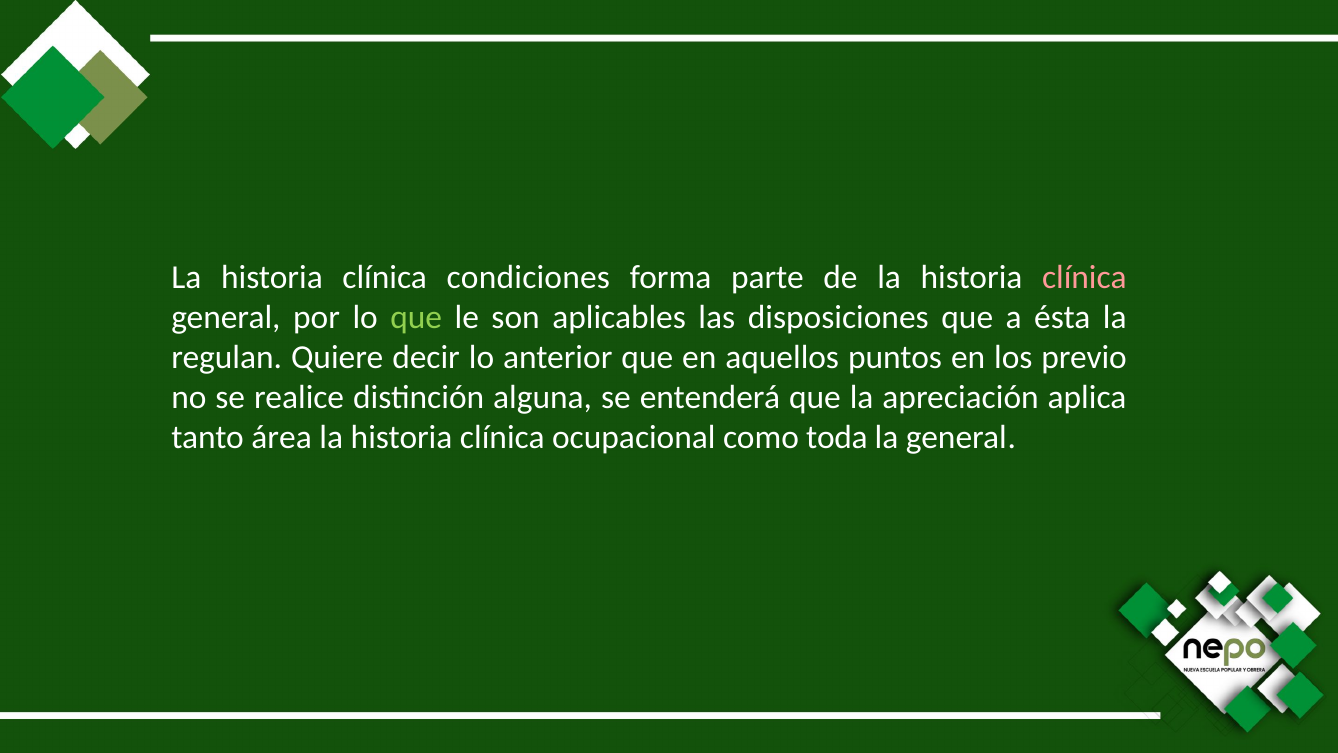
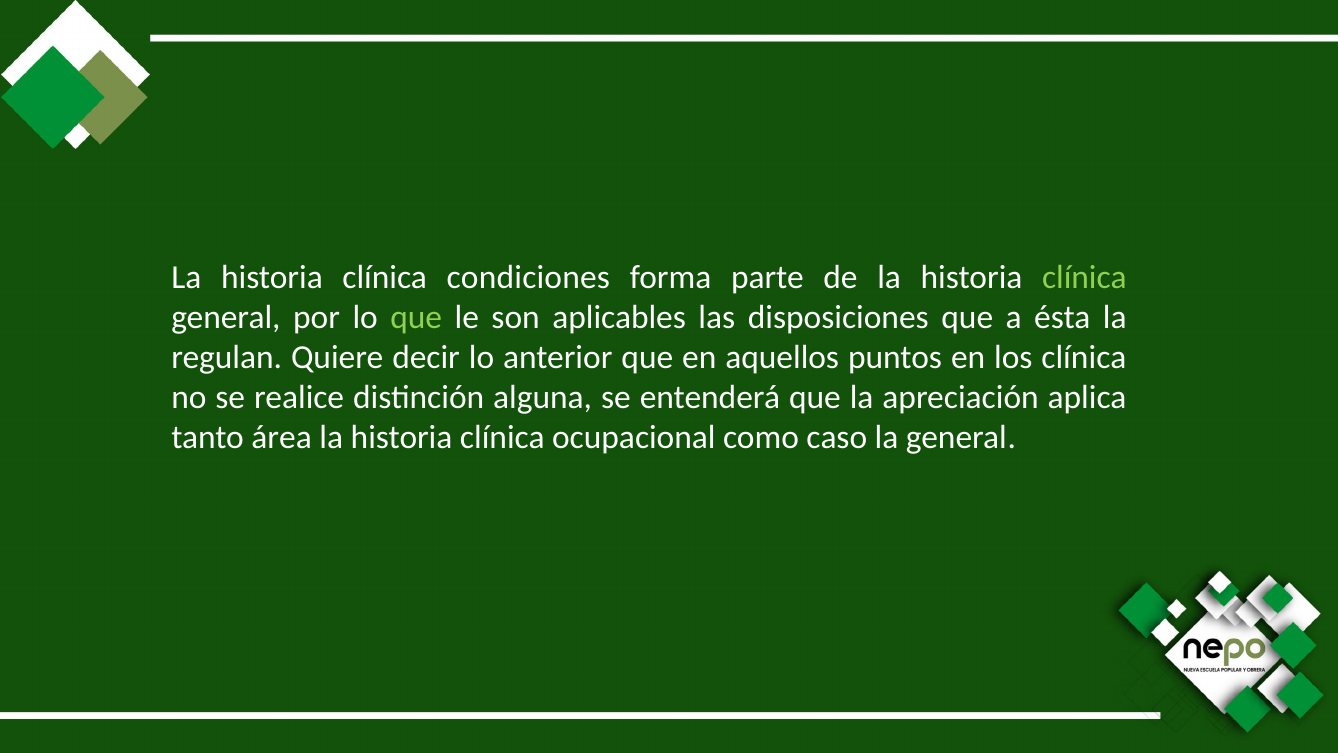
clínica colour: pink -> light green (1084, 277)
los previo: previo -> clínica (1084, 357)
toda: toda -> caso (837, 438)
